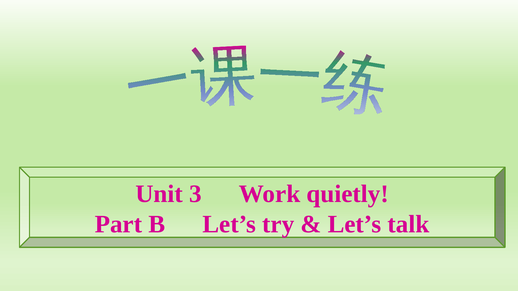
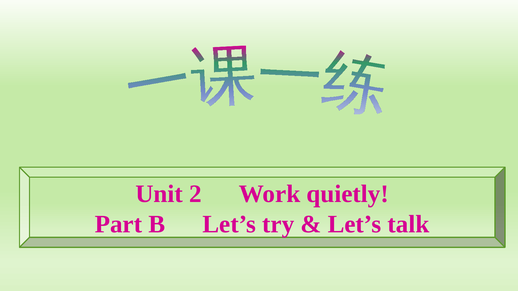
3: 3 -> 2 (195, 194)
